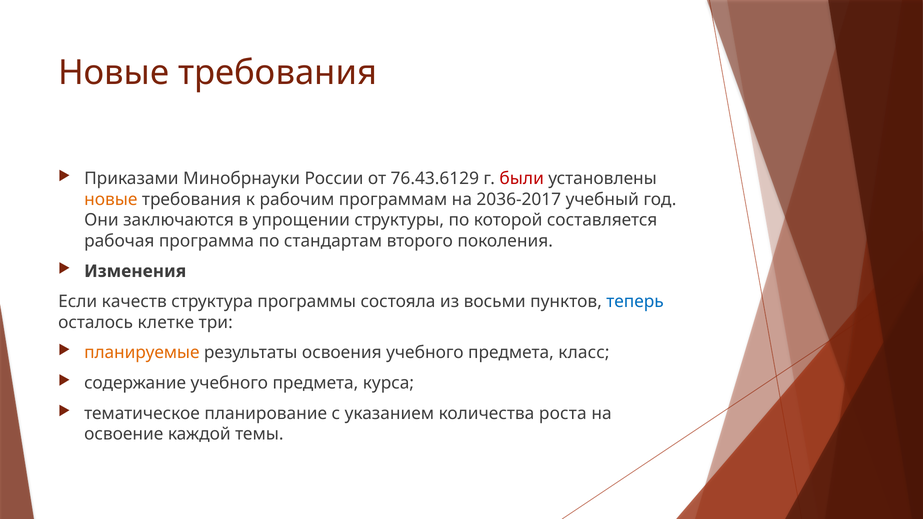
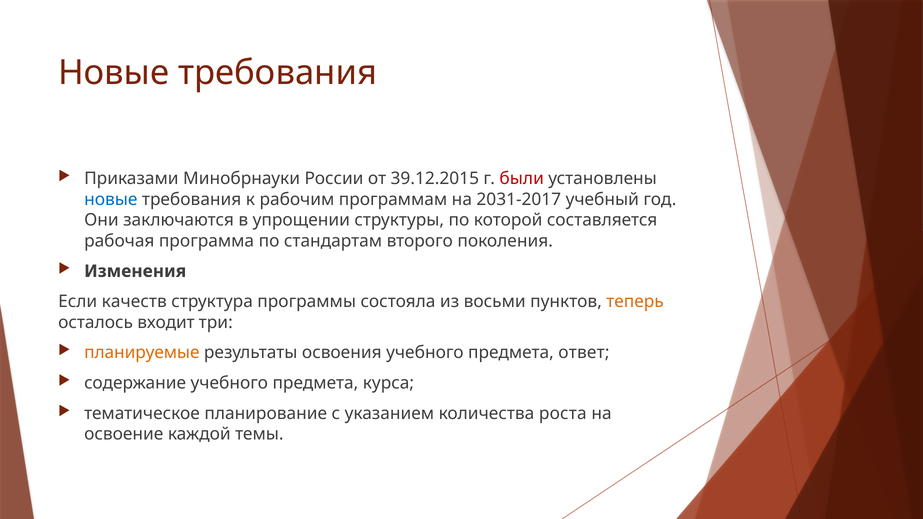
76.43.6129: 76.43.6129 -> 39.12.2015 (435, 179)
новые colour: orange -> blue (111, 199)
2036-2017: 2036-2017 -> 2031-2017 (519, 199)
теперь colour: blue -> orange (635, 302)
клетке: клетке -> входит (166, 322)
класс: класс -> ответ (584, 353)
